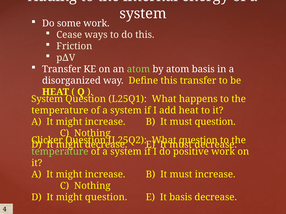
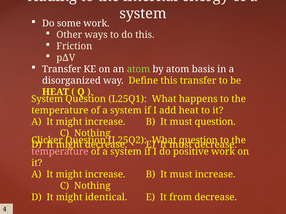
Cease: Cease -> Other (69, 35)
temperature colour: light green -> pink (60, 152)
might question: question -> identical (106, 198)
It basis: basis -> from (181, 198)
